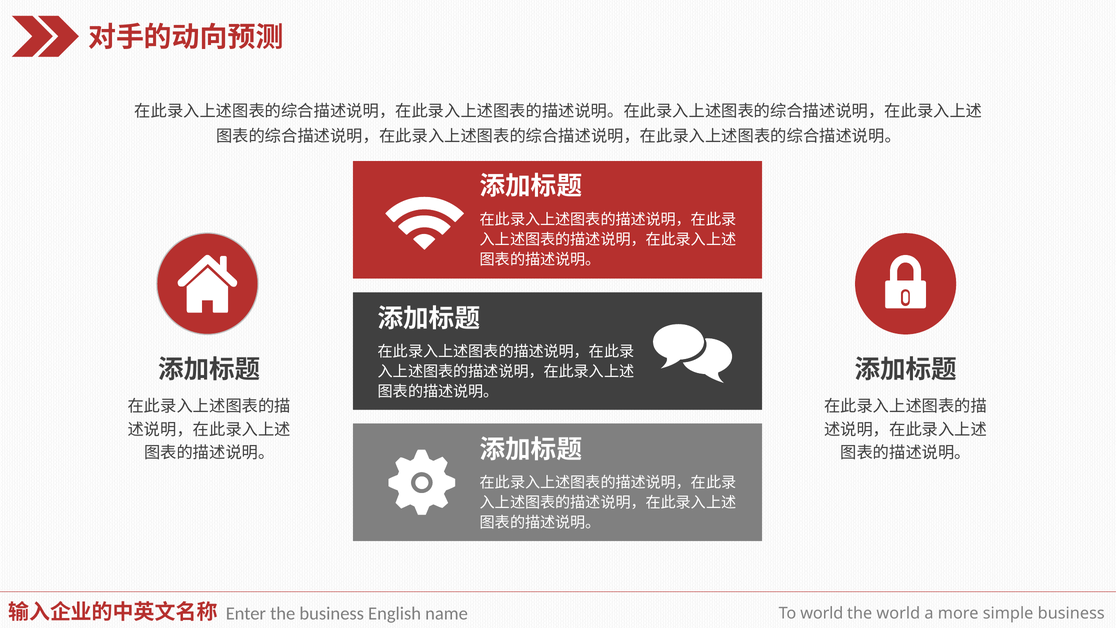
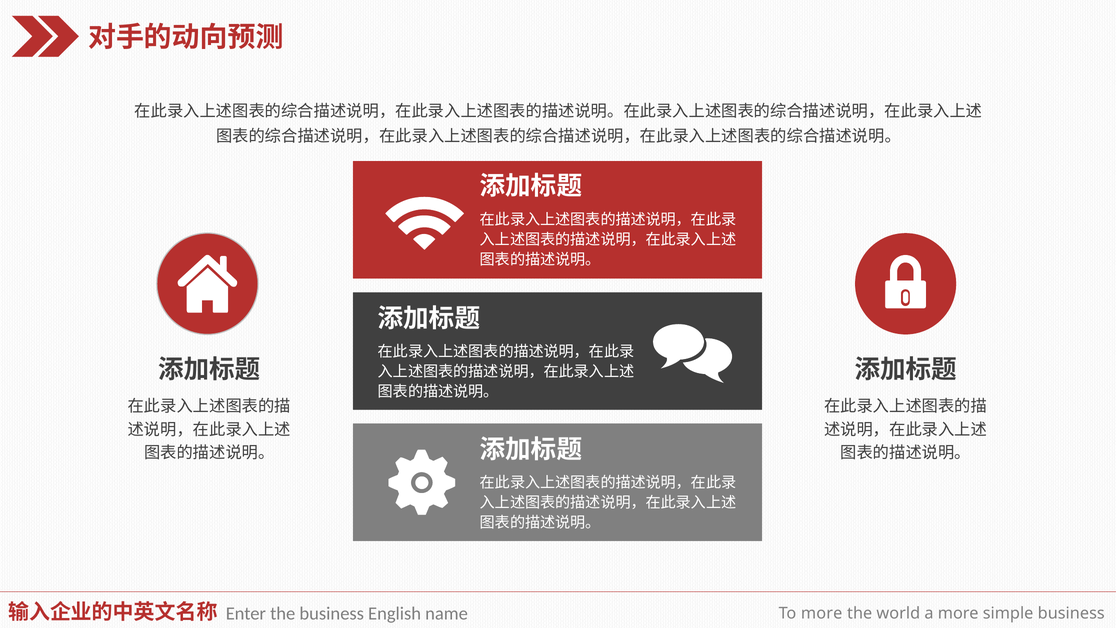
To world: world -> more (822, 613)
